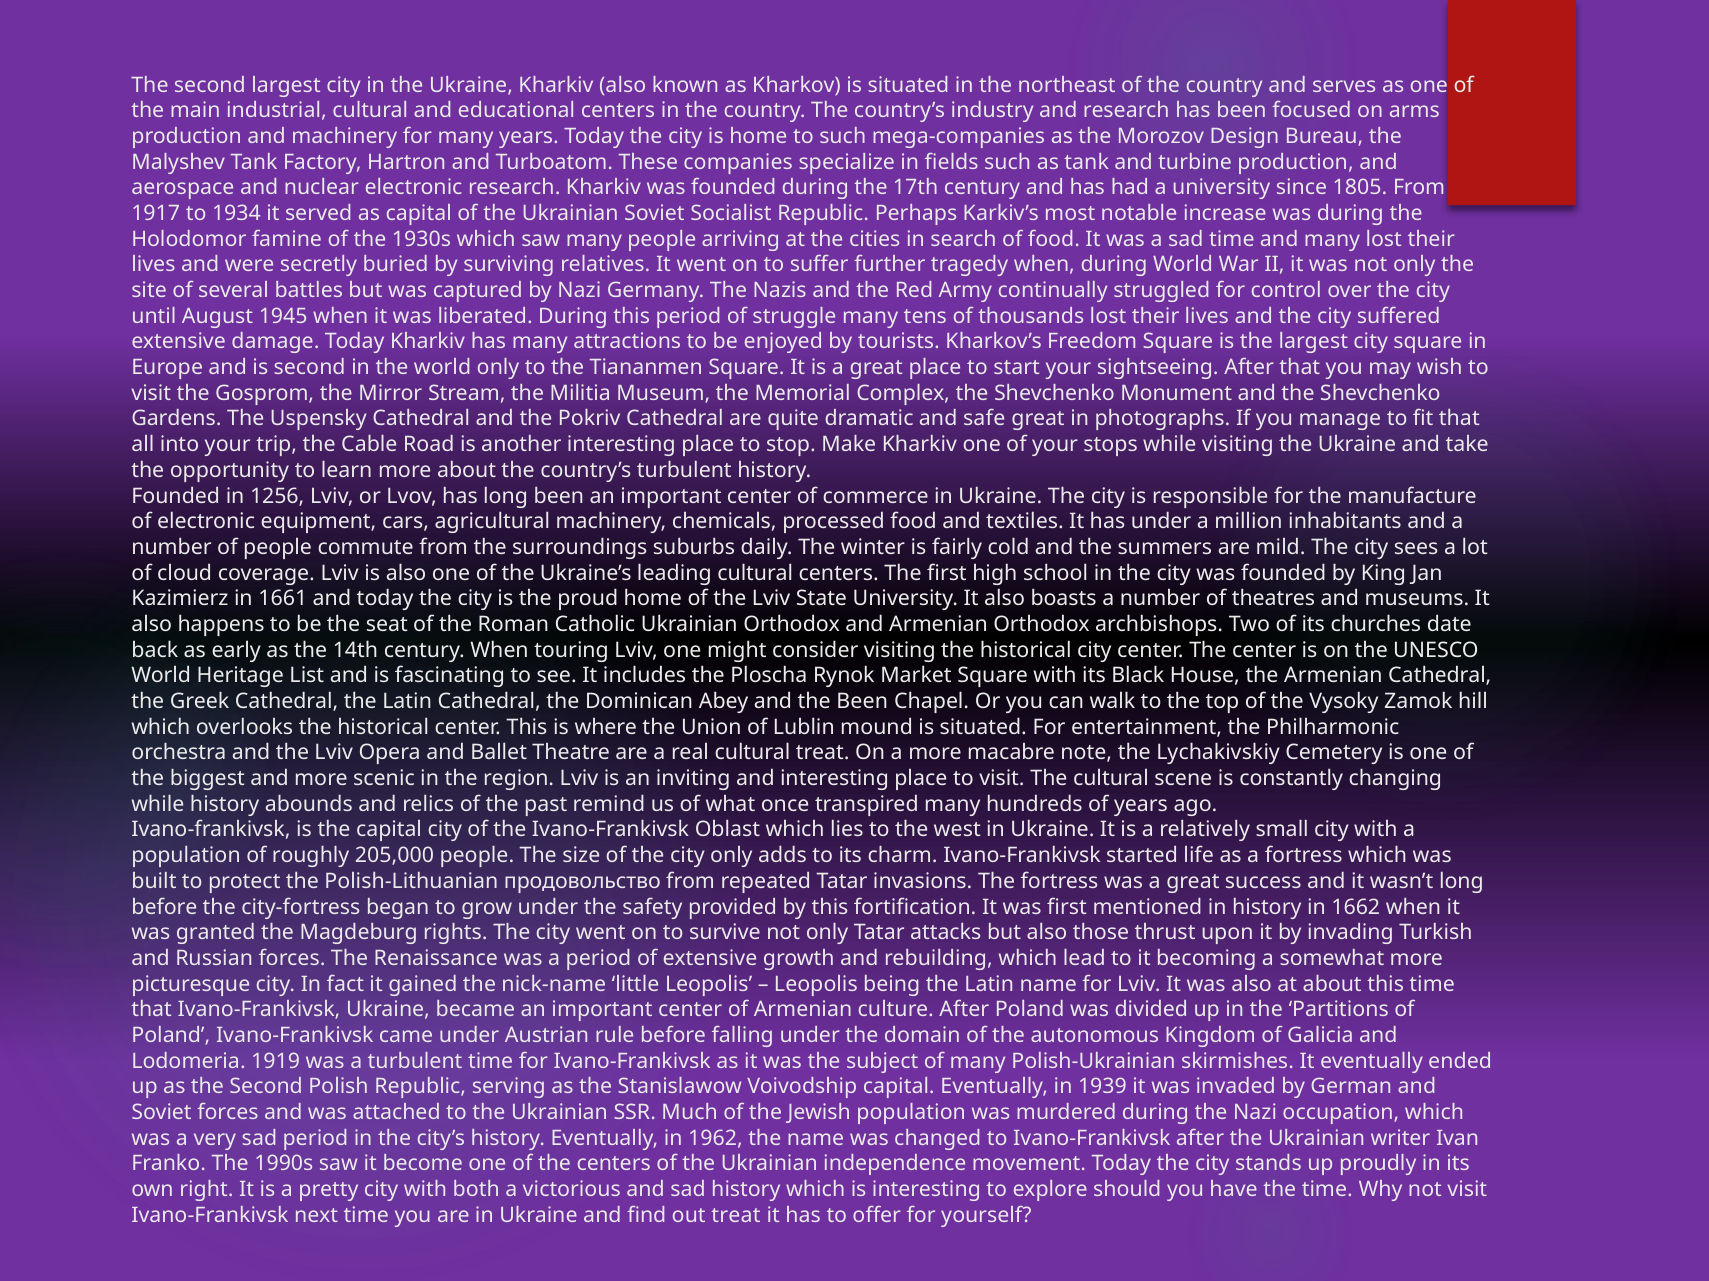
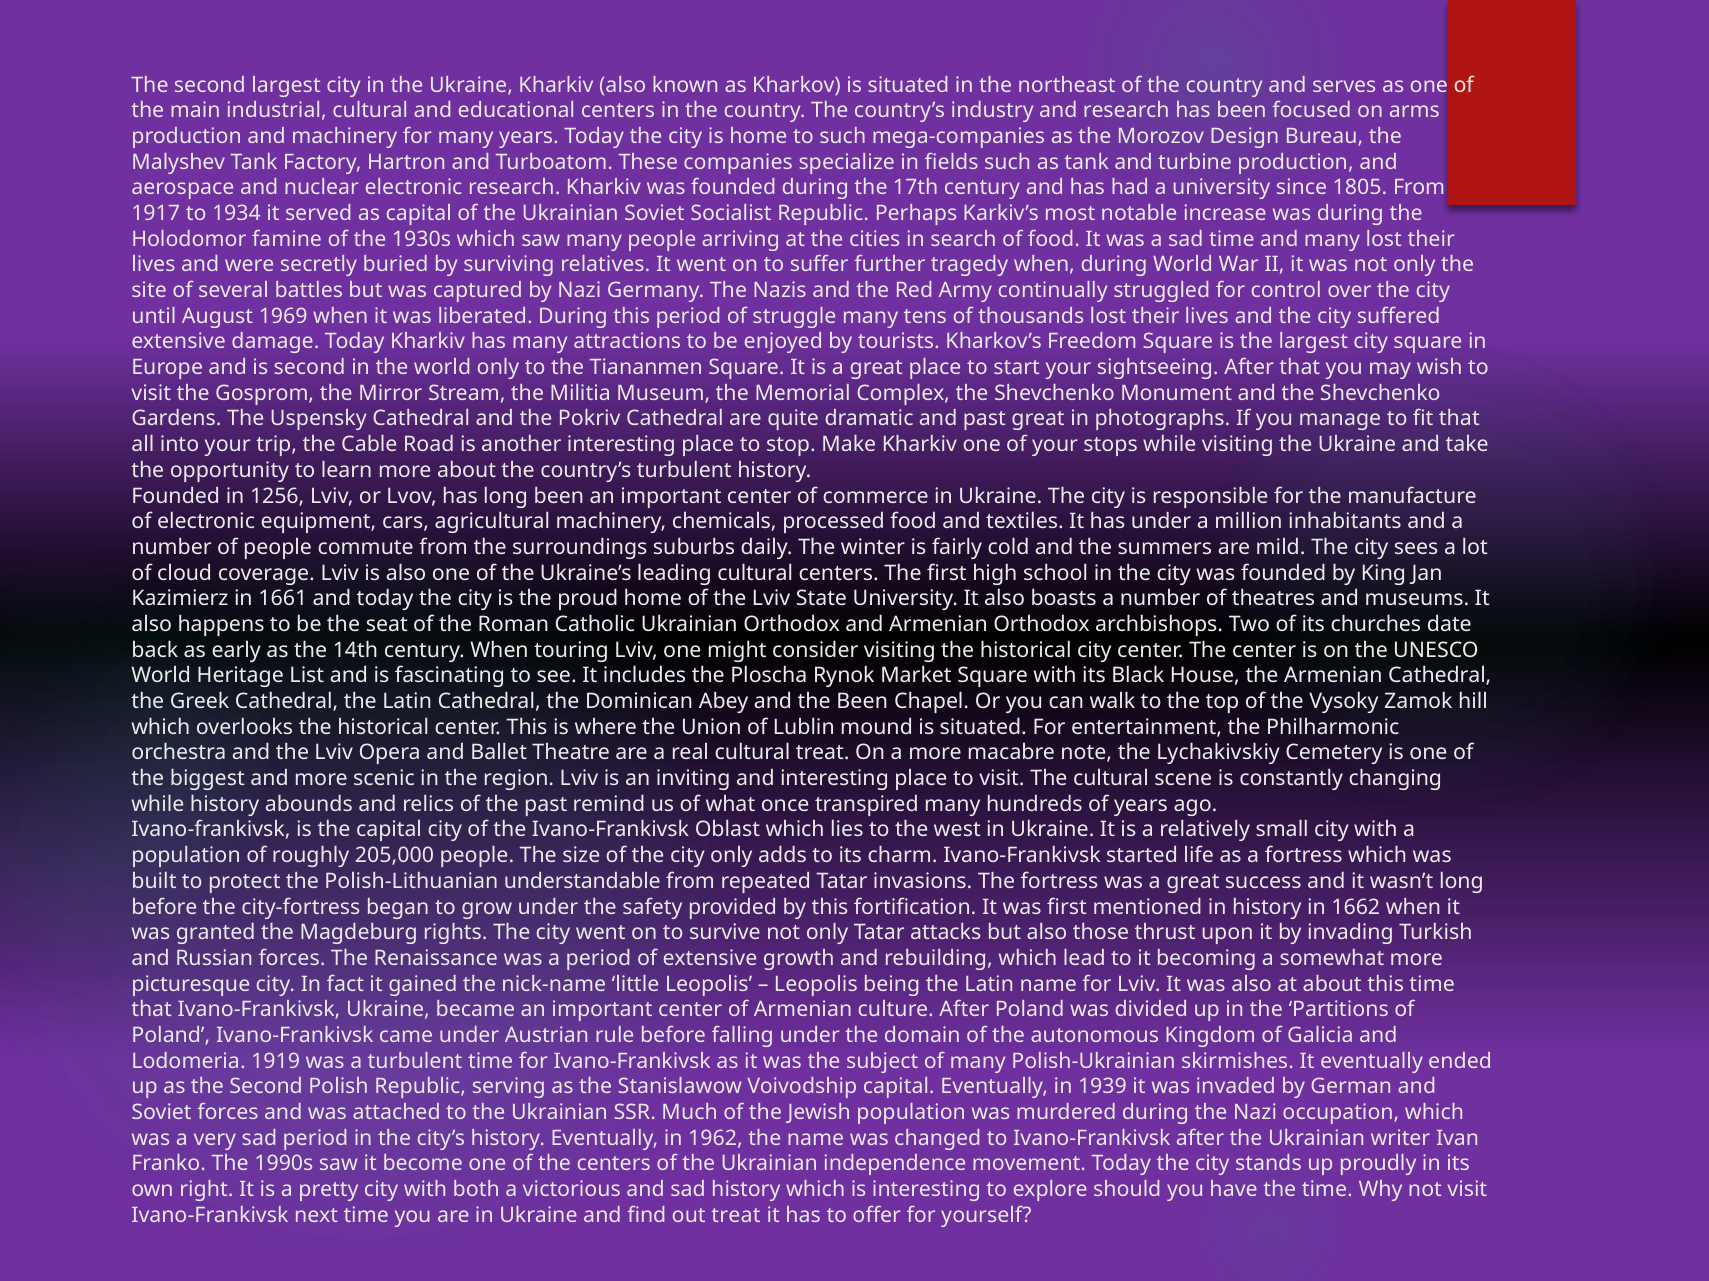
1945: 1945 -> 1969 (283, 316)
and safe: safe -> past (984, 419)
продовольство: продовольство -> understandable (582, 882)
